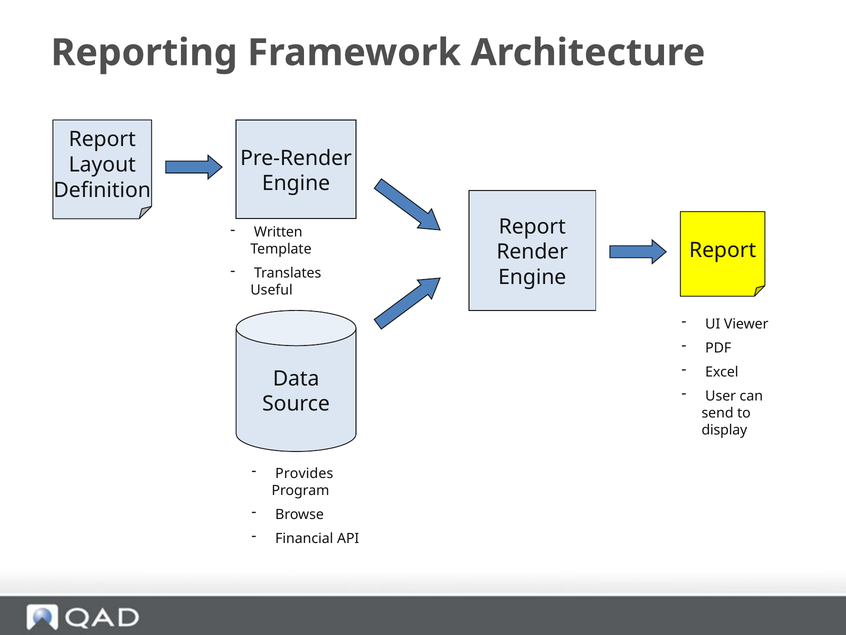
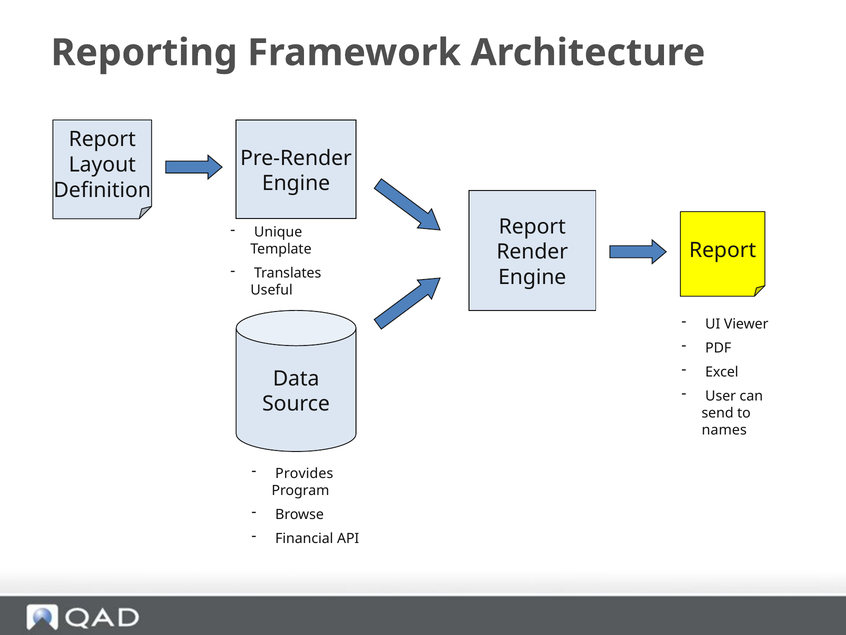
Written: Written -> Unique (278, 232)
display: display -> names (724, 430)
